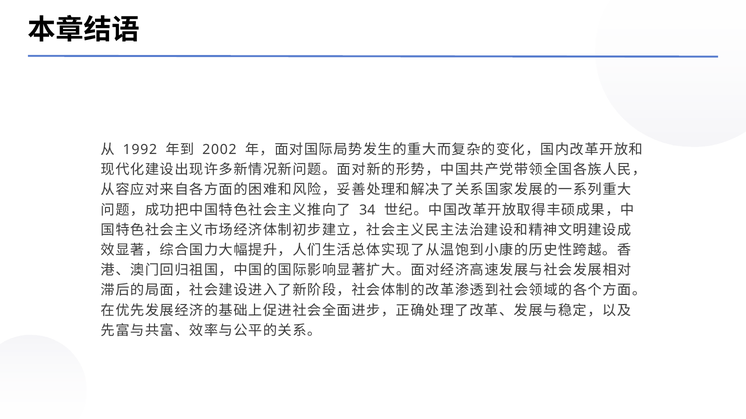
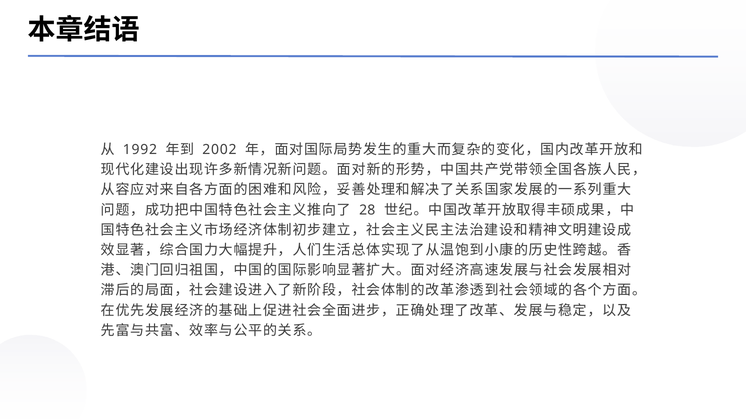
34: 34 -> 28 (367, 210)
